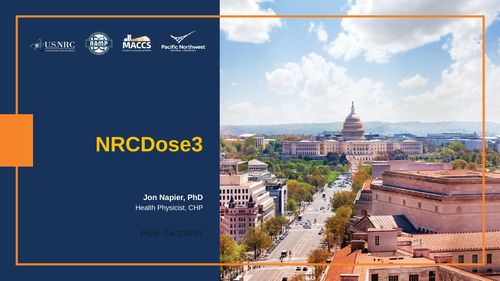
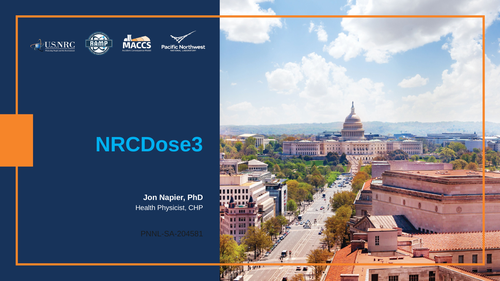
NRCDose3 colour: yellow -> light blue (149, 145)
